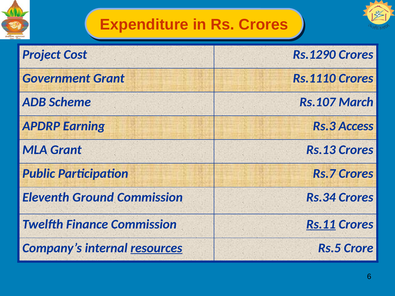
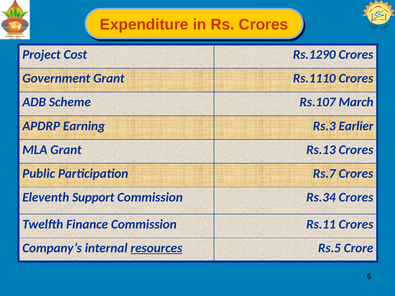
Access: Access -> Earlier (356, 126)
Ground: Ground -> Support (93, 197)
Rs.11 underline: present -> none (321, 224)
